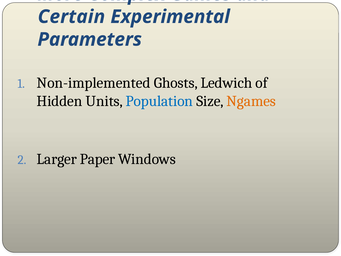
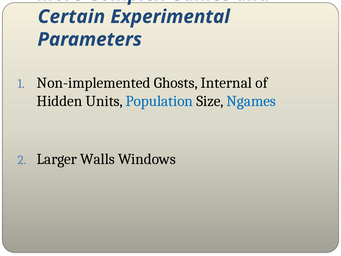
Ledwich: Ledwich -> Internal (226, 83)
Ngames colour: orange -> blue (251, 101)
Paper: Paper -> Walls (97, 159)
